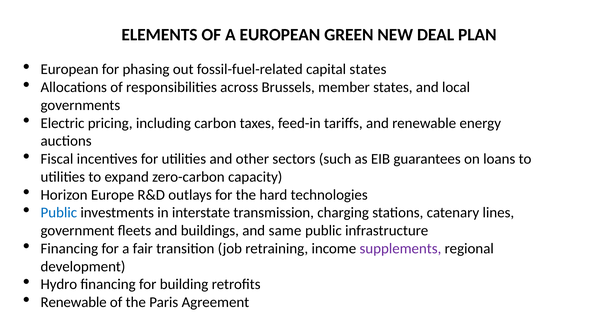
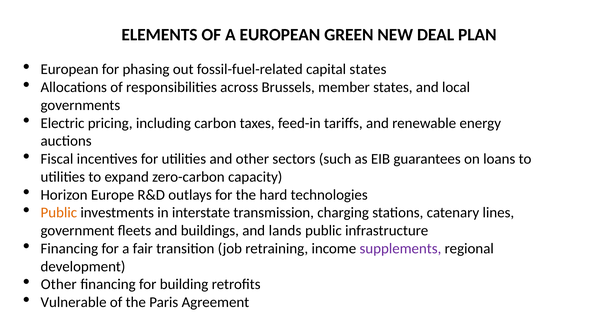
Public colour: blue -> orange (59, 213)
same: same -> lands (285, 231)
Hydro: Hydro -> Other (59, 284)
Renewable: Renewable -> Vulnerable (74, 302)
